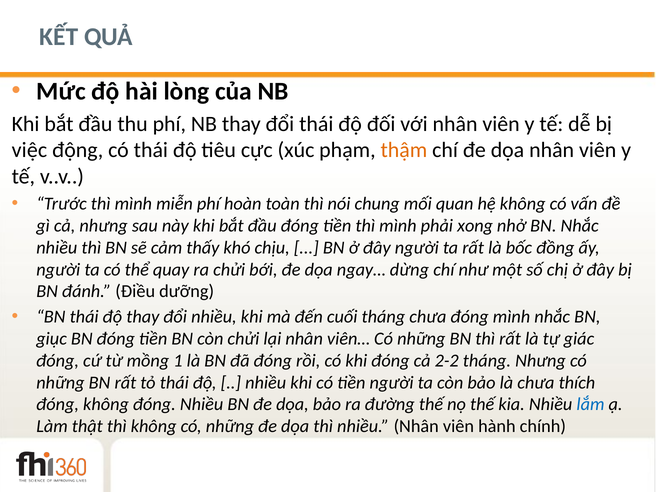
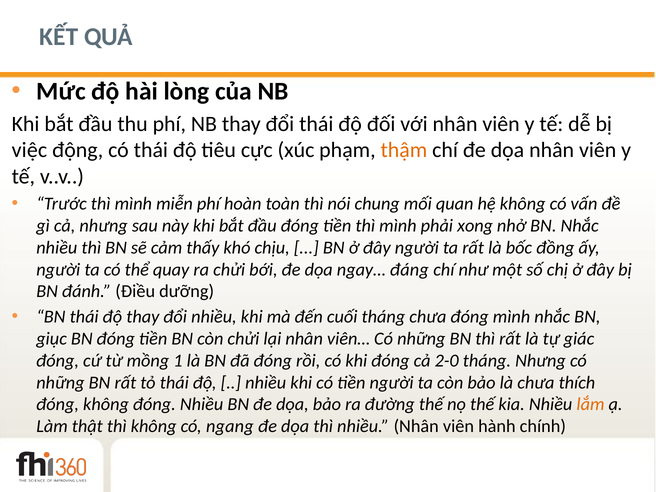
dừng: dừng -> đáng (409, 270)
2-2: 2-2 -> 2-0 (447, 361)
lắm colour: blue -> orange (590, 404)
không có những: những -> ngang (230, 426)
